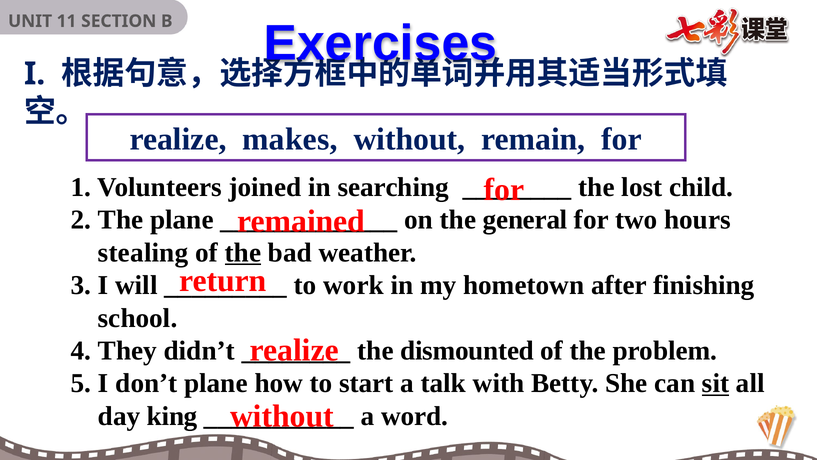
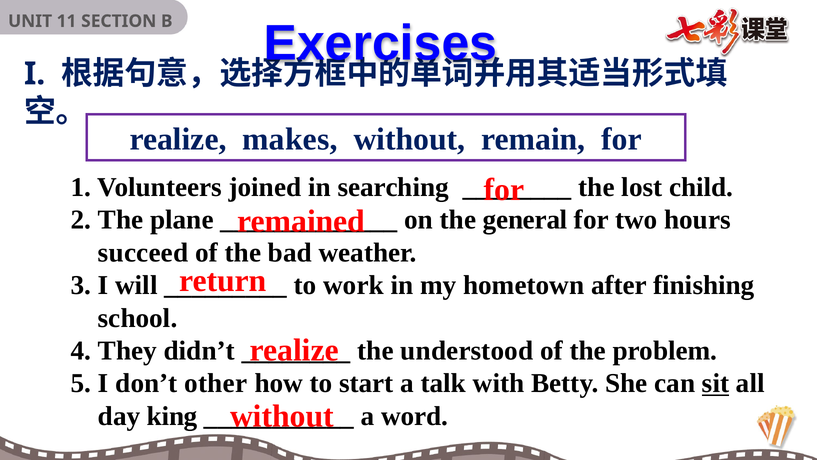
stealing: stealing -> succeed (143, 252)
the underline: present -> none (243, 252)
dismounted: dismounted -> understood (467, 350)
don’t plane: plane -> other (216, 383)
